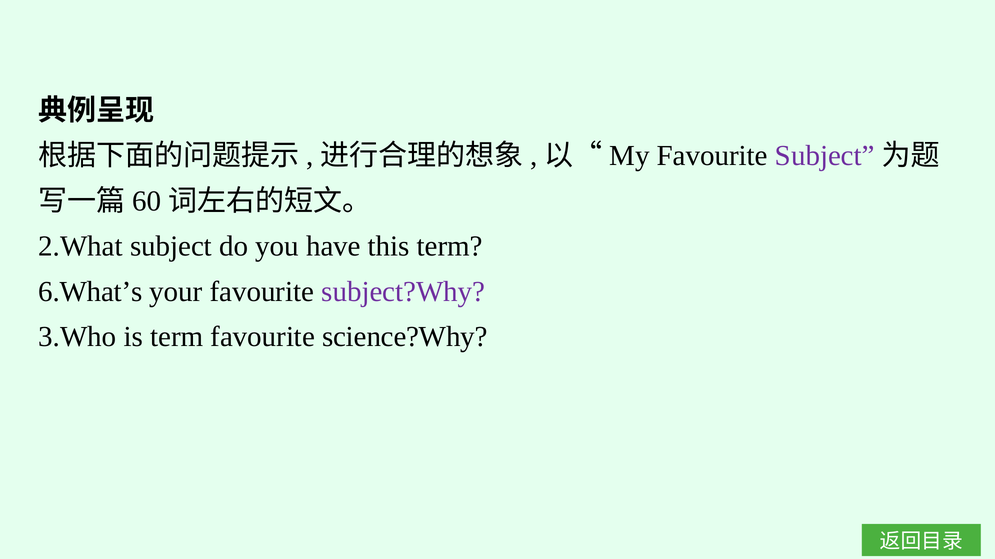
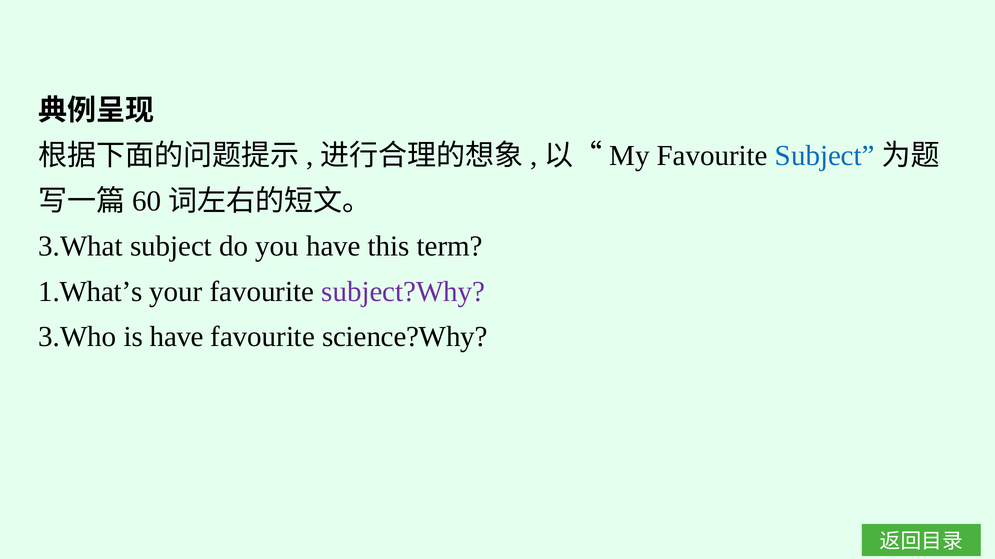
Subject colour: purple -> blue (825, 156)
2.What: 2.What -> 3.What (81, 247)
6.What’s: 6.What’s -> 1.What’s (90, 292)
is term: term -> have (177, 337)
